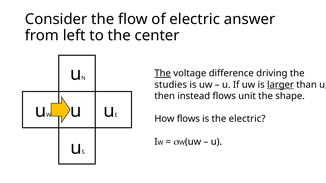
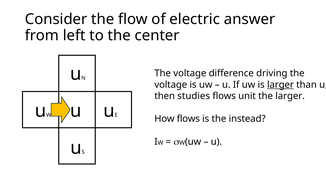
The underline: present -> none (163, 73)
studies: studies -> voltage (171, 85)
instead: instead -> studies (194, 96)
the shape: shape -> larger (290, 96)
the electric: electric -> instead (247, 119)
